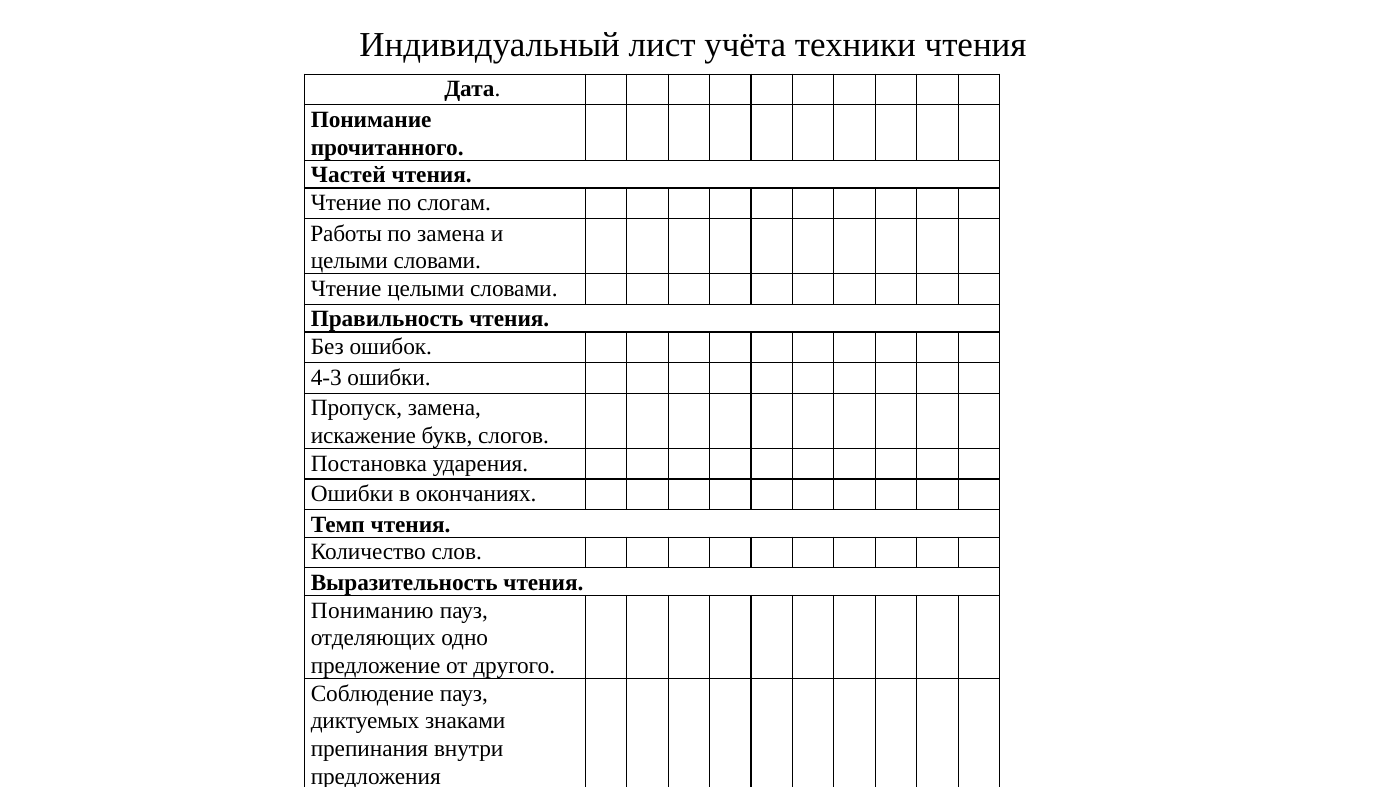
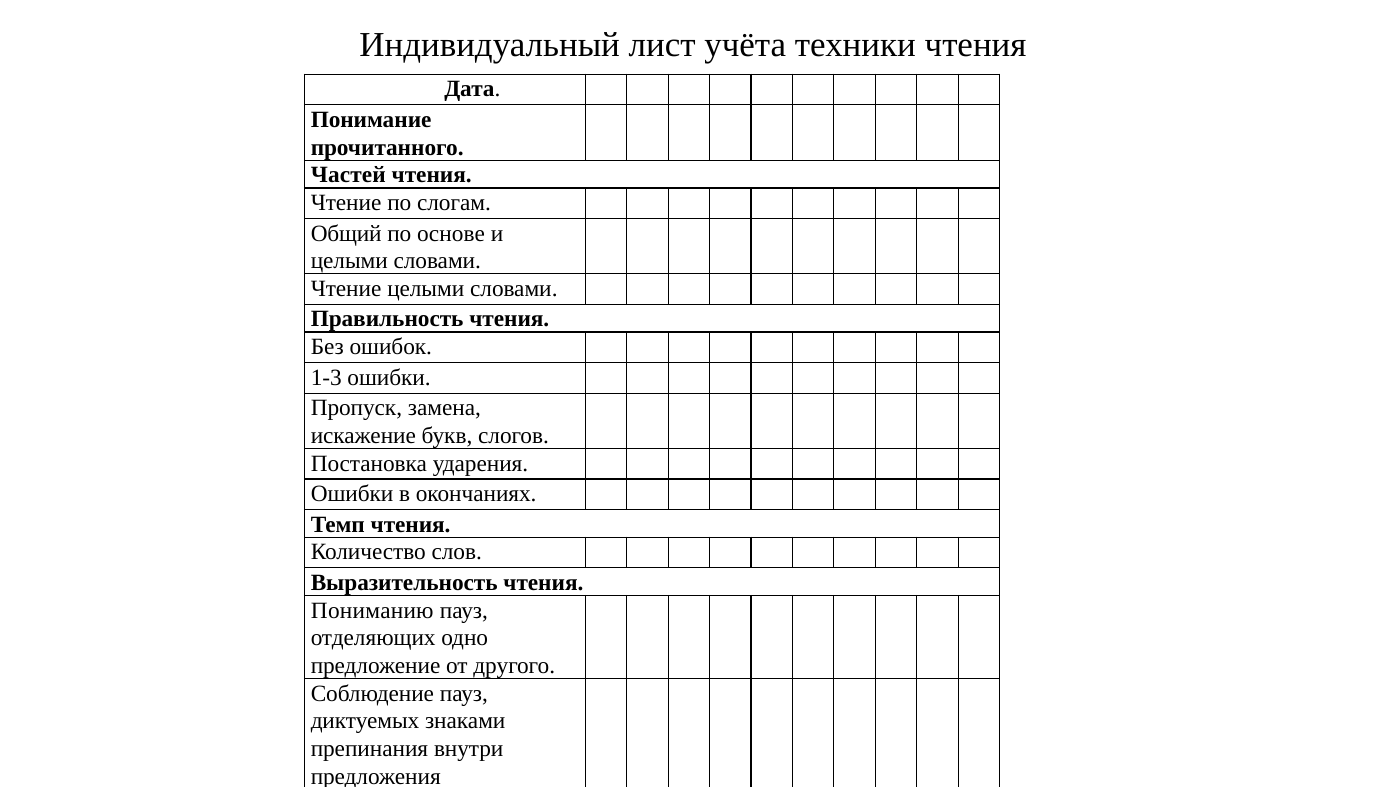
Работы: Работы -> Общий (346, 233)
по замена: замена -> основе (451, 233)
4-3: 4-3 -> 1-3 (326, 377)
